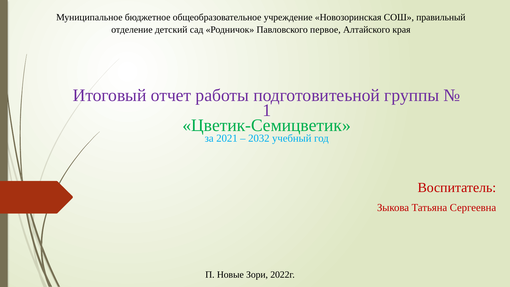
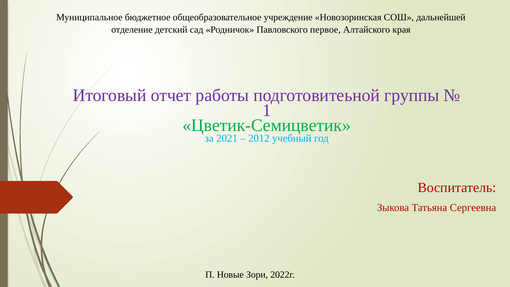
правильный: правильный -> дальнейшей (441, 17)
2032: 2032 -> 2012 (259, 138)
